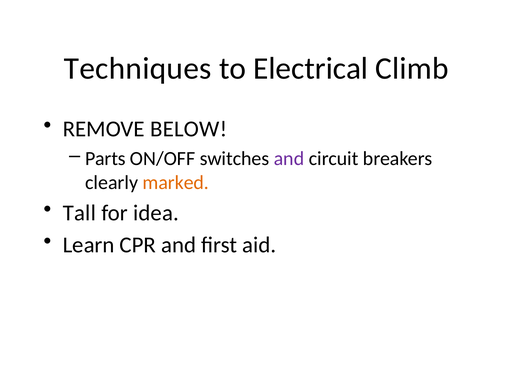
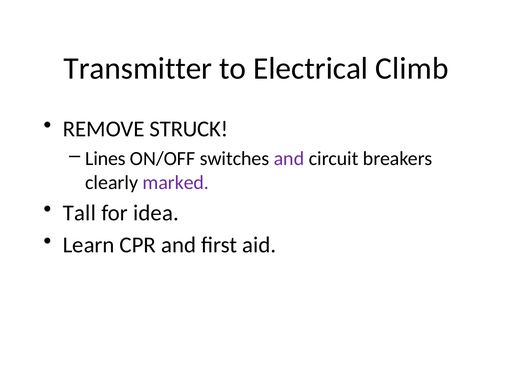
Techniques: Techniques -> Transmitter (138, 68)
BELOW: BELOW -> STRUCK (189, 129)
Parts: Parts -> Lines (105, 158)
marked colour: orange -> purple (176, 182)
